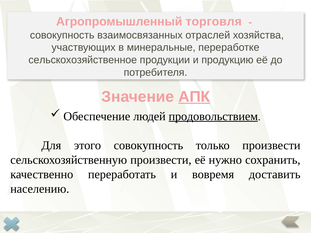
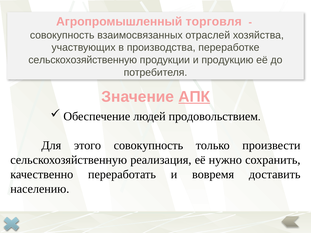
минеральные: минеральные -> производства (161, 48)
сельскохозяйственное: сельскохозяйственное -> сельскохозяйственную (83, 60)
продовольствием underline: present -> none (213, 116)
сельскохозяйственную произвести: произвести -> реализация (161, 160)
